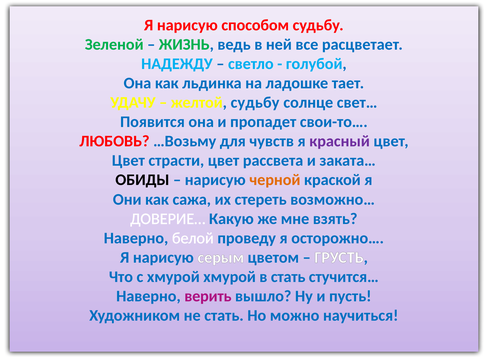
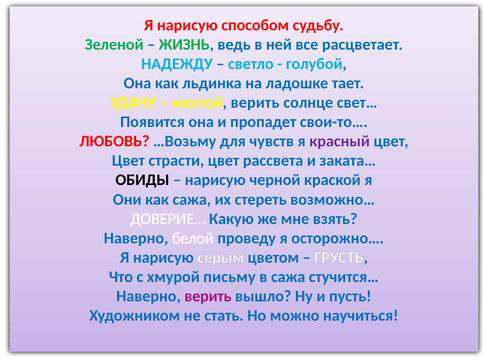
желтой судьбу: судьбу -> верить (255, 103)
черной colour: orange -> blue (275, 180)
хмурой хмурой: хмурой -> письму (229, 277)
в стать: стать -> сажа (288, 277)
